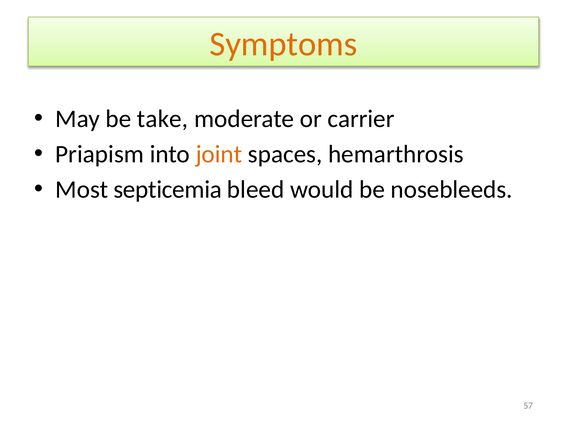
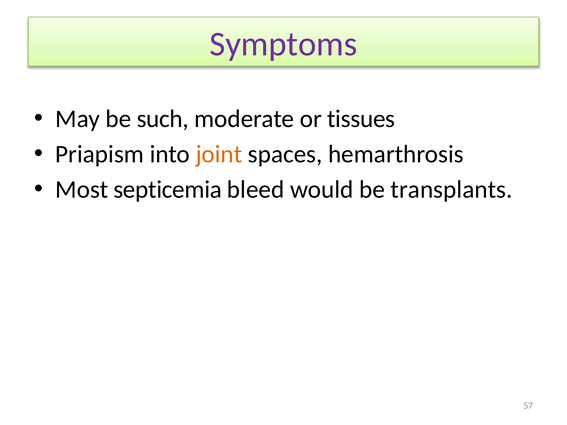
Symptoms colour: orange -> purple (283, 44)
take: take -> such (163, 119)
carrier: carrier -> tissues (361, 119)
nosebleeds: nosebleeds -> transplants (452, 190)
